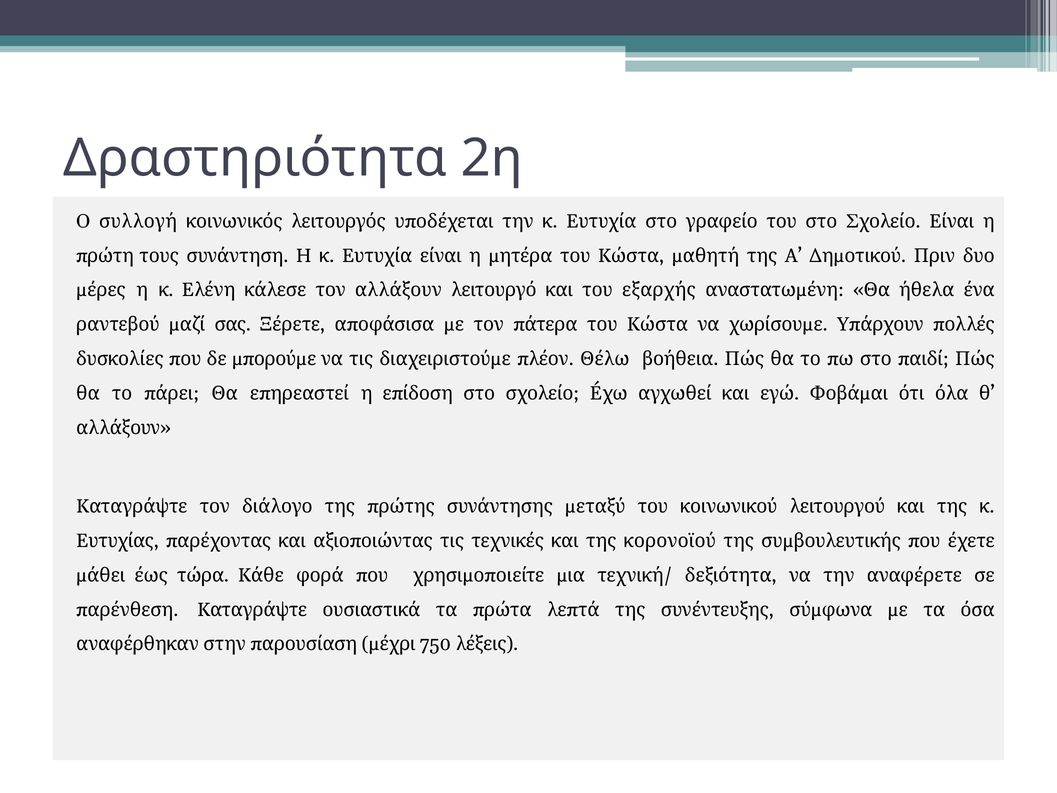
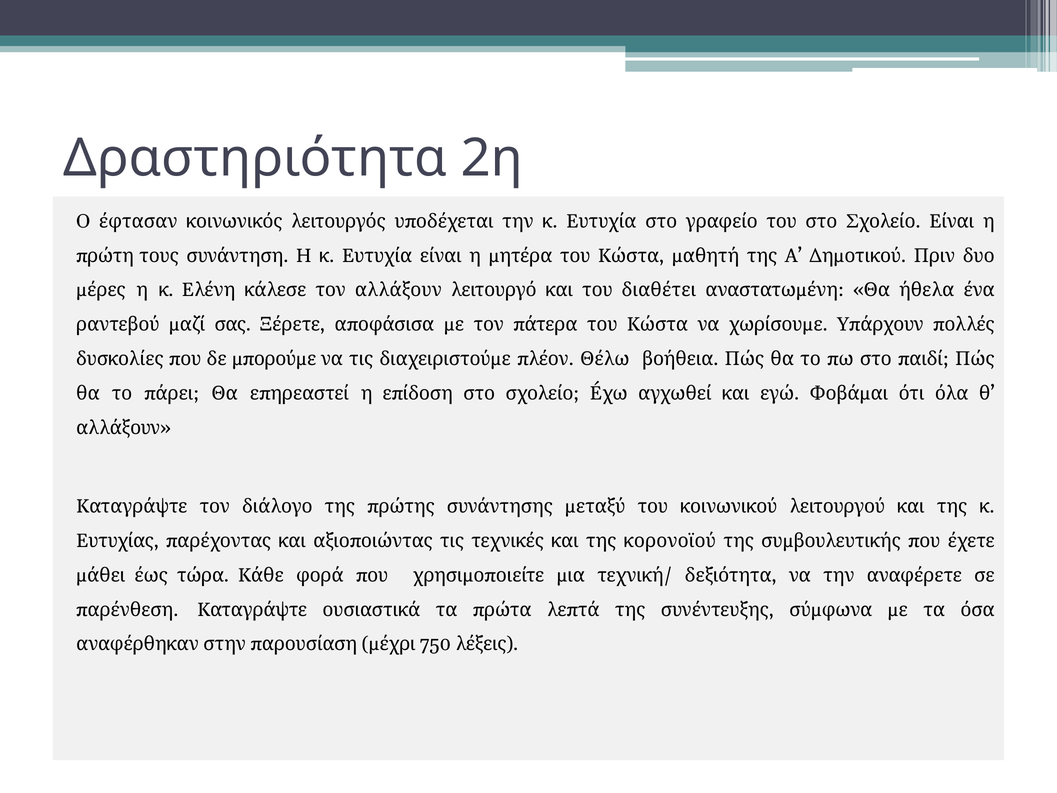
συλλογή: συλλογή -> έφτασαν (138, 221)
εξαρχής: εξαρχής -> διαθέτει (659, 290)
